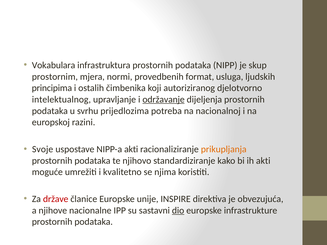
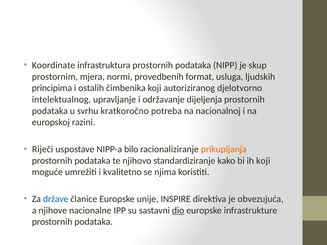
Vokabulara: Vokabulara -> Koordinate (54, 65)
održavanje underline: present -> none (164, 100)
prijedlozima: prijedlozima -> kratkoročno (125, 111)
Svoje: Svoje -> Riječi (43, 149)
NIPP-a akti: akti -> bilo (131, 149)
ih akti: akti -> koji (263, 161)
države colour: red -> blue (56, 199)
